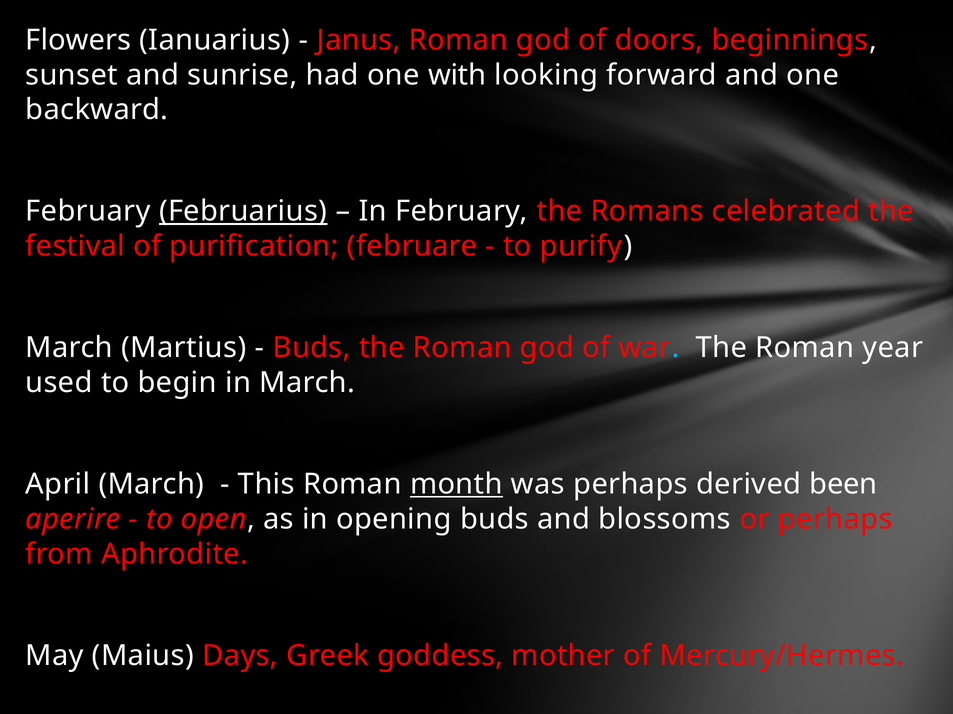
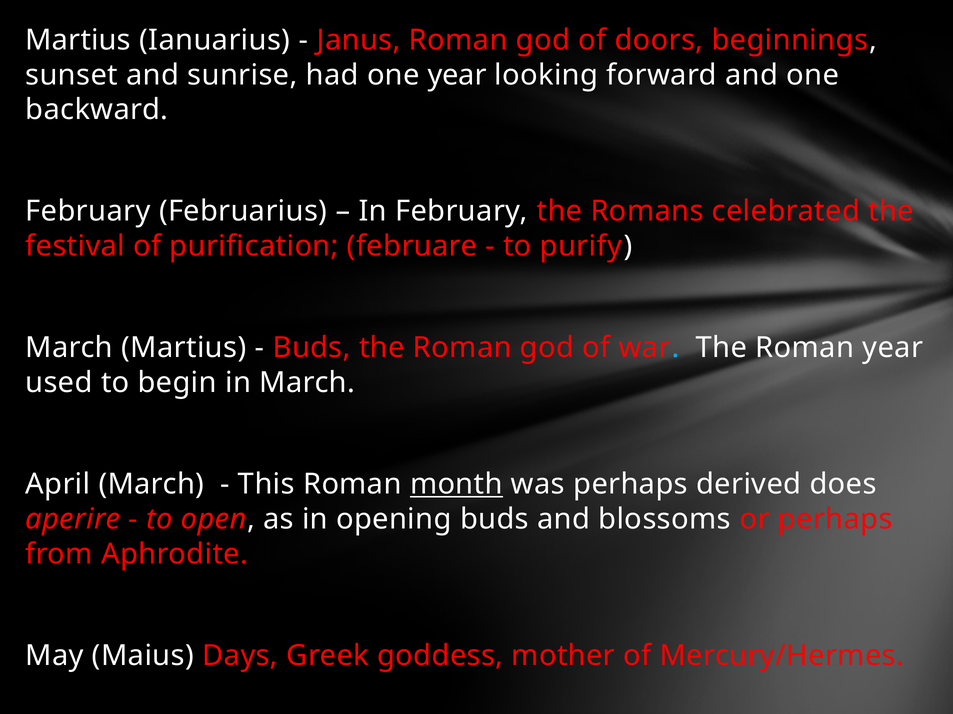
Flowers: Flowers -> Martius (78, 40)
one with: with -> year (457, 75)
Februarius underline: present -> none (243, 212)
been: been -> does (843, 485)
